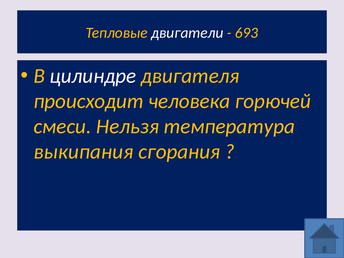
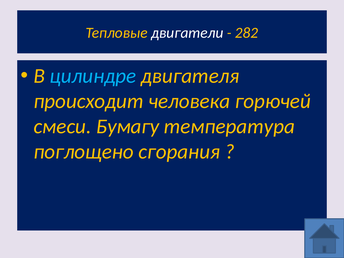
693: 693 -> 282 (247, 33)
цилиндре colour: white -> light blue (93, 76)
Нельзя: Нельзя -> Бумагу (128, 127)
выкипания: выкипания -> поглощено (84, 152)
